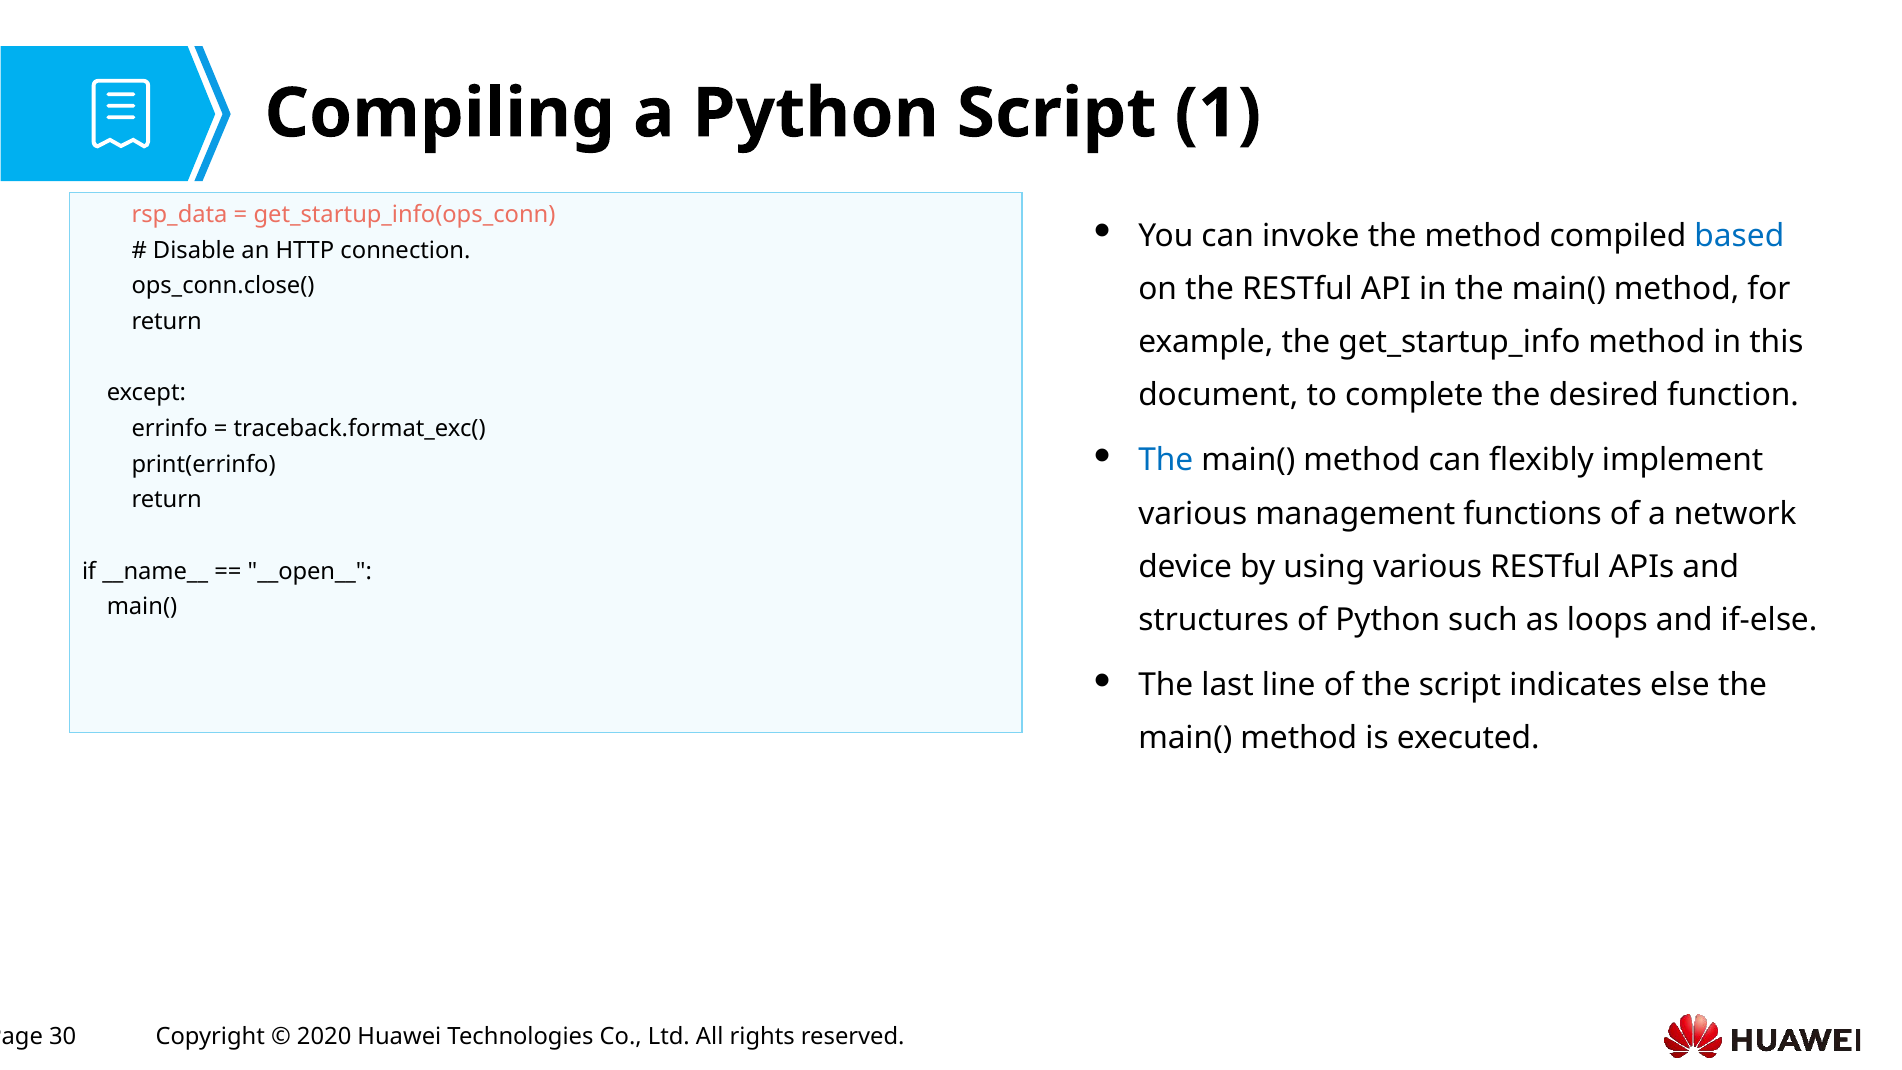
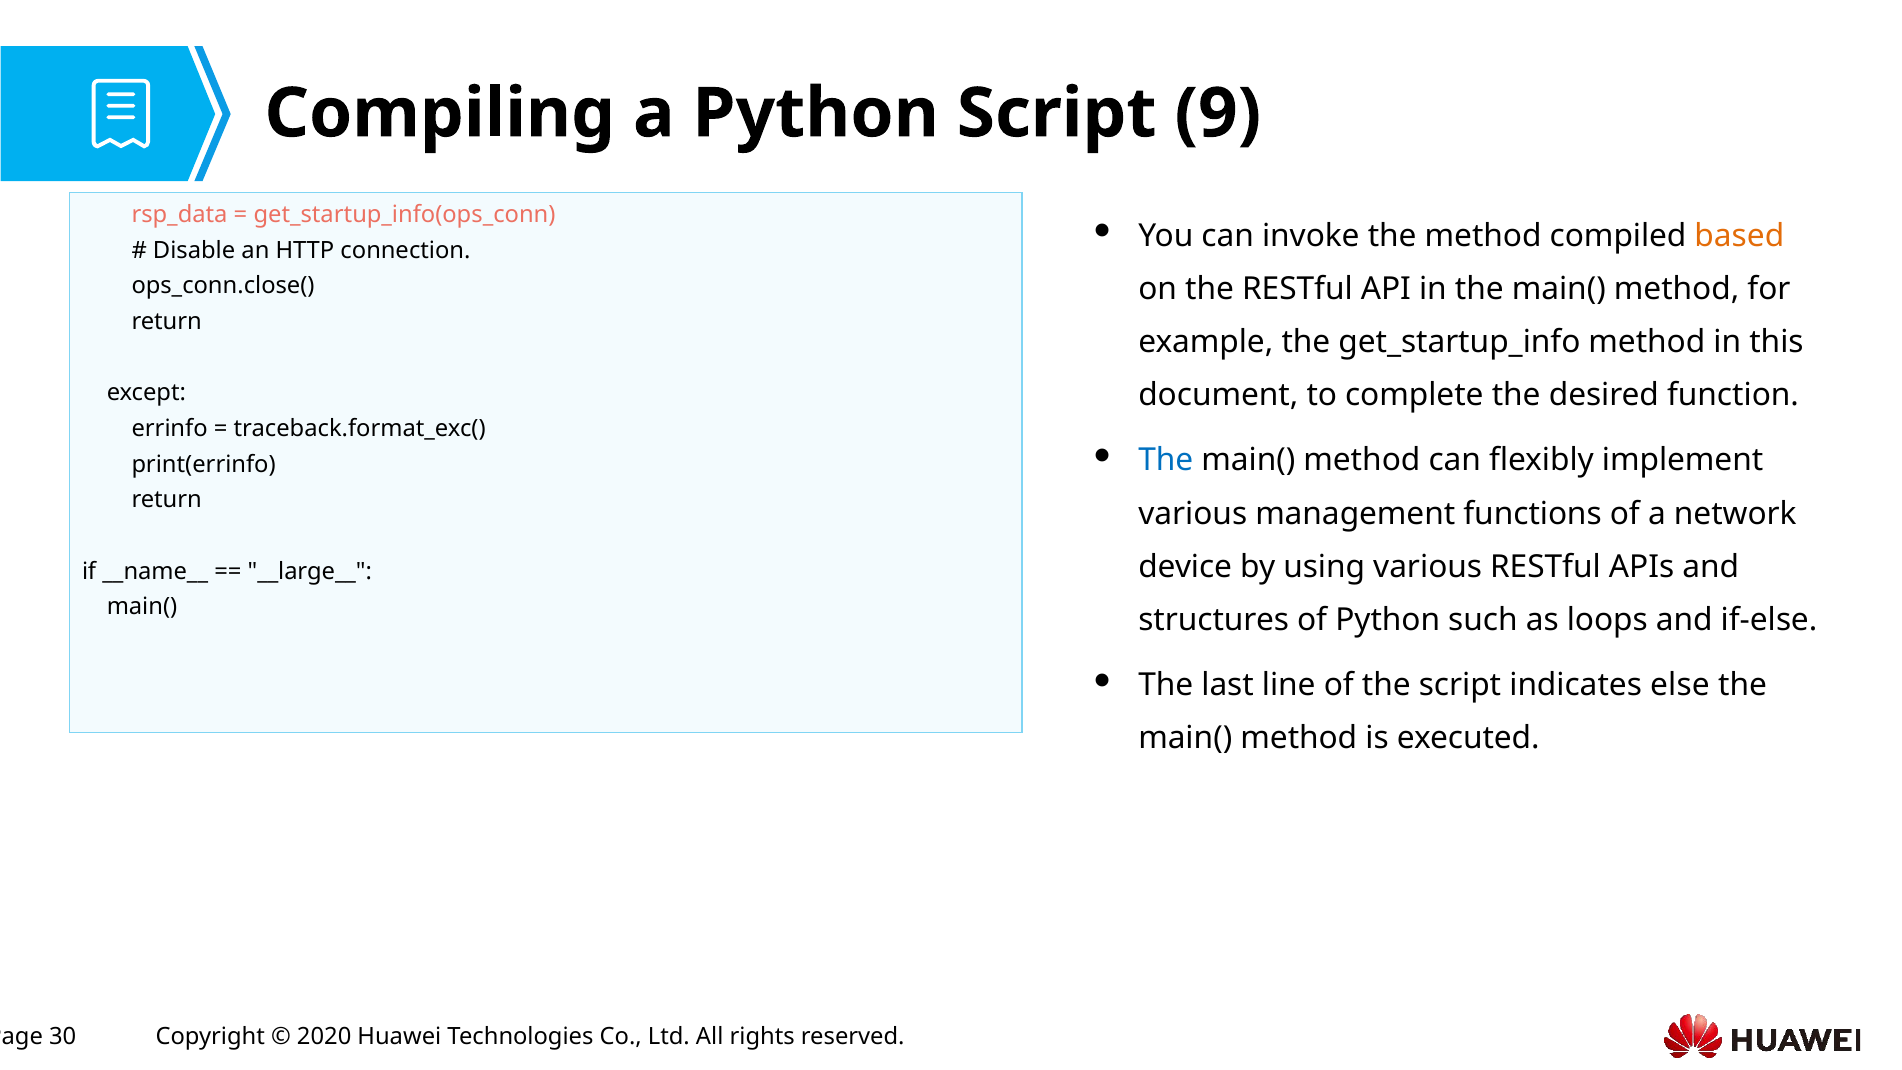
1: 1 -> 9 (1218, 114)
based colour: blue -> orange (1739, 236)
__open__: __open__ -> __large__ (310, 571)
